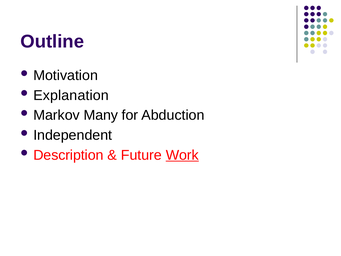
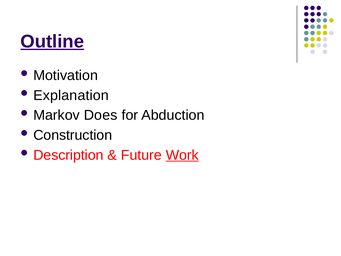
Outline underline: none -> present (52, 41)
Many: Many -> Does (101, 115)
Independent: Independent -> Construction (73, 135)
